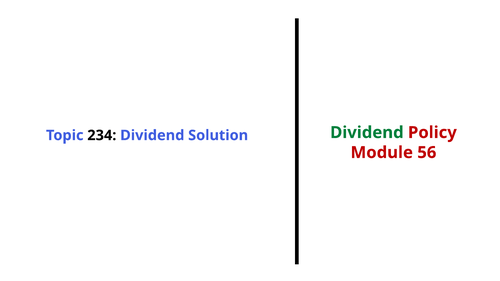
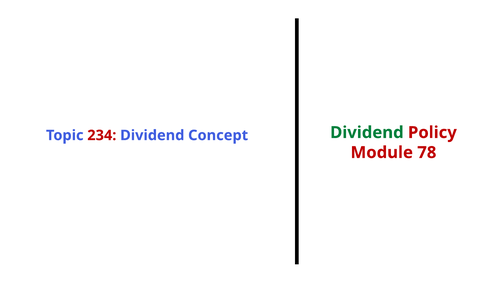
234 colour: black -> red (102, 135)
Solution: Solution -> Concept (218, 135)
56: 56 -> 78 (427, 153)
